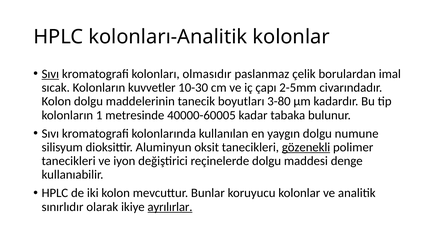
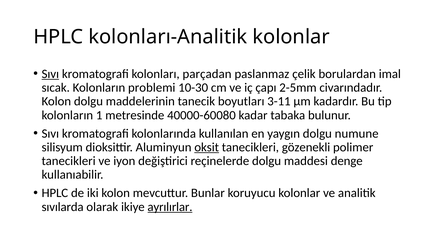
olmasıdır: olmasıdır -> parçadan (207, 74)
kuvvetler: kuvvetler -> problemi (152, 88)
3-80: 3-80 -> 3-11 (279, 102)
40000-60005: 40000-60005 -> 40000-60080 (201, 115)
oksit underline: none -> present (207, 147)
gözenekli underline: present -> none (306, 147)
sınırlıdır: sınırlıdır -> sıvılarda (63, 207)
